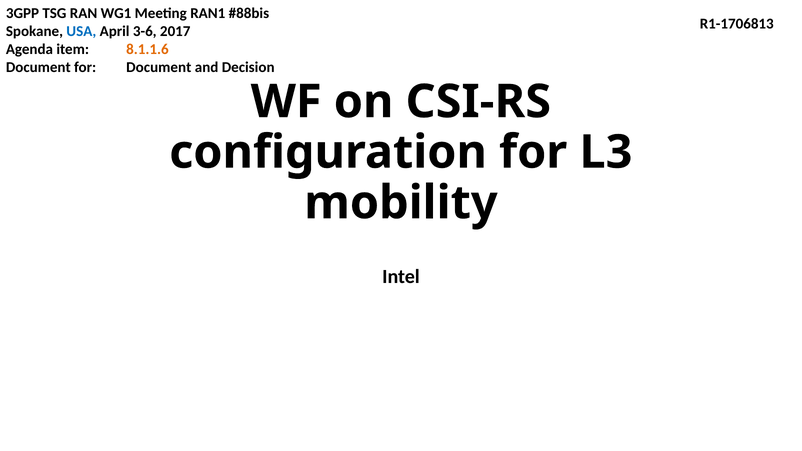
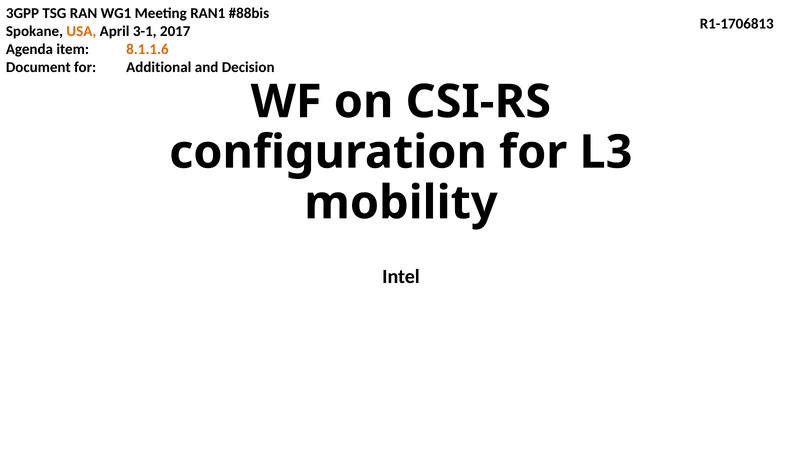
USA colour: blue -> orange (81, 31)
3-6: 3-6 -> 3-1 (145, 31)
for Document: Document -> Additional (159, 67)
